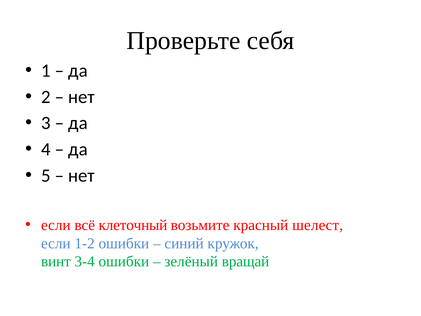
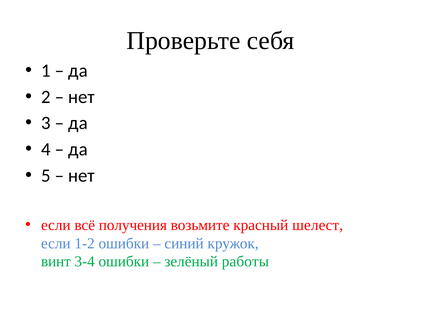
клеточный: клеточный -> получения (133, 225)
вращай: вращай -> работы (245, 261)
